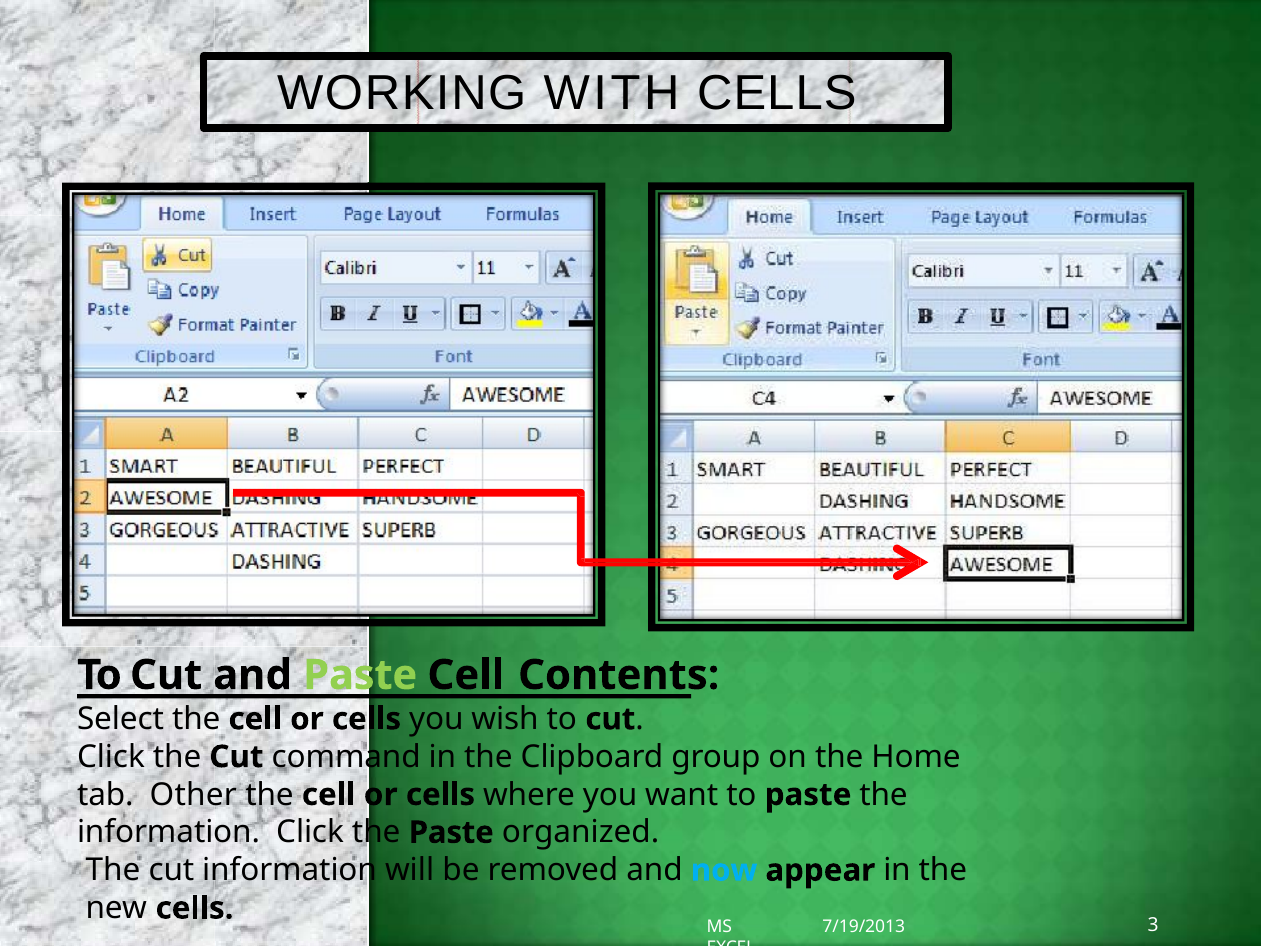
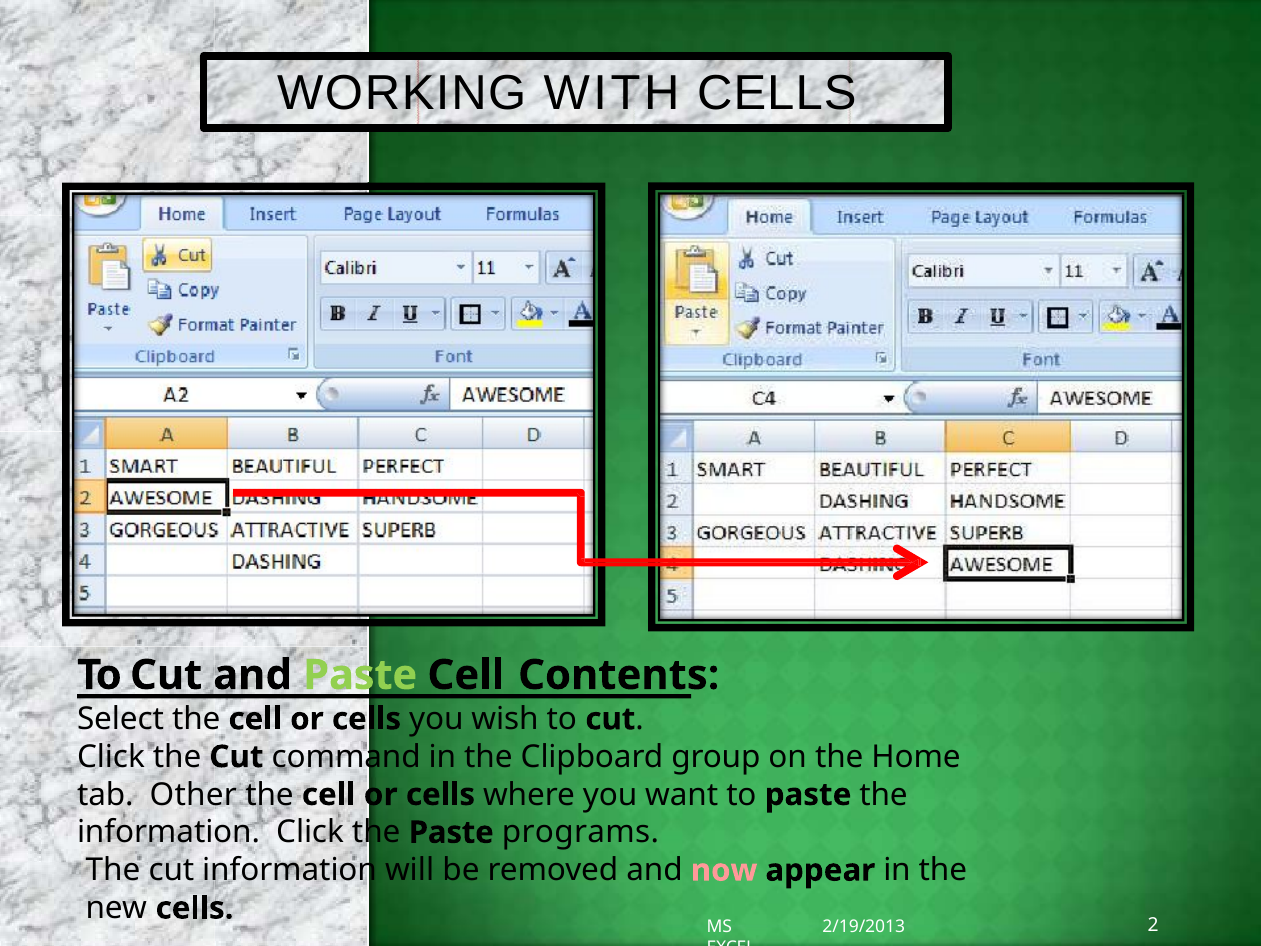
organized: organized -> programs (580, 832)
now colour: light blue -> pink (724, 870)
3: 3 -> 2 (1153, 925)
7/19/2013: 7/19/2013 -> 2/19/2013 (864, 926)
